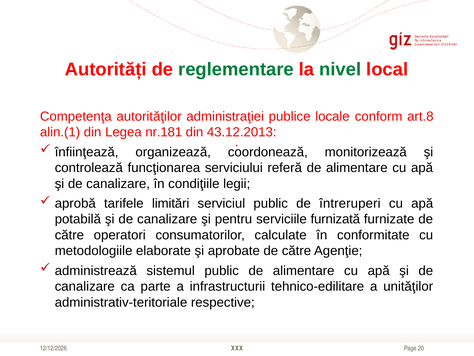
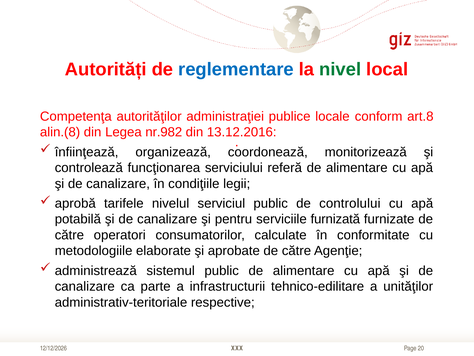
reglementare colour: green -> blue (236, 69)
alin.(1: alin.(1 -> alin.(8 (60, 132)
nr.181: nr.181 -> nr.982 (164, 132)
43.12.2013: 43.12.2013 -> 13.12.2016 (242, 132)
limitări: limitări -> nivelul (171, 203)
întreruperi: întreruperi -> controlului (350, 203)
